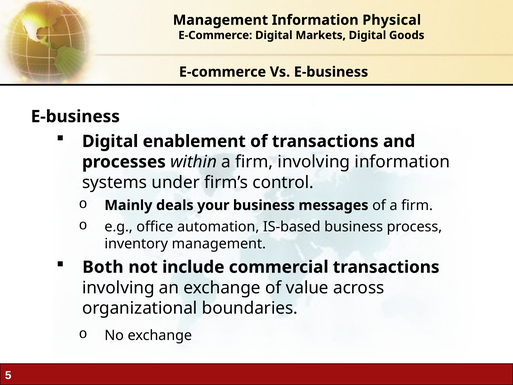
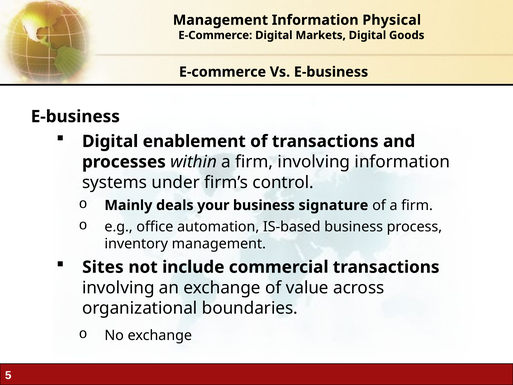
messages: messages -> signature (333, 205)
Both: Both -> Sites (103, 267)
